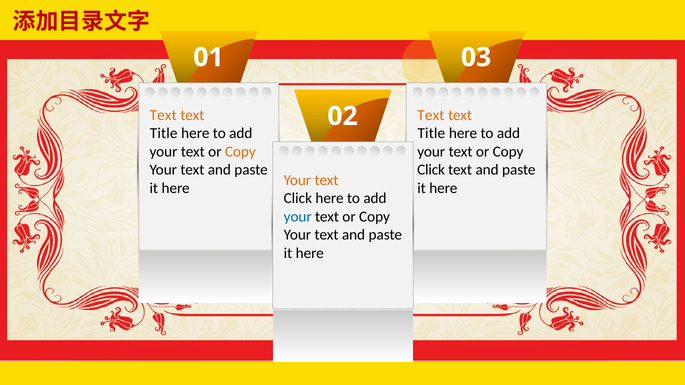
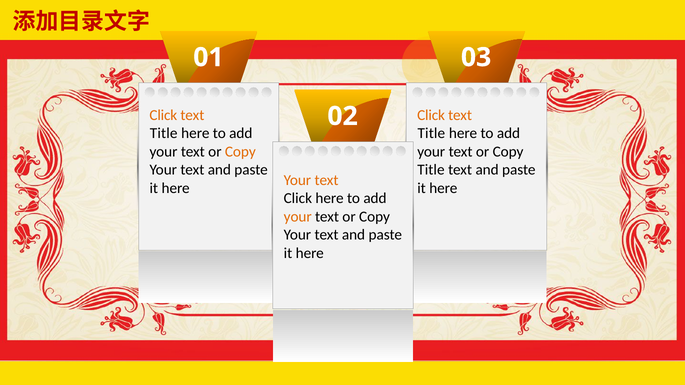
Text: Text -> Click (163, 115)
Text: Text -> Click (431, 115)
Click: Click -> Title (431, 170)
your colour: blue -> orange (298, 217)
